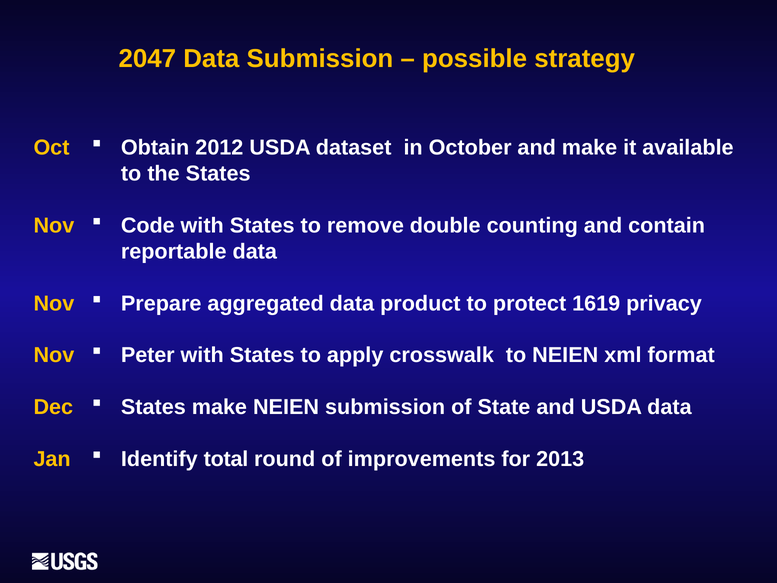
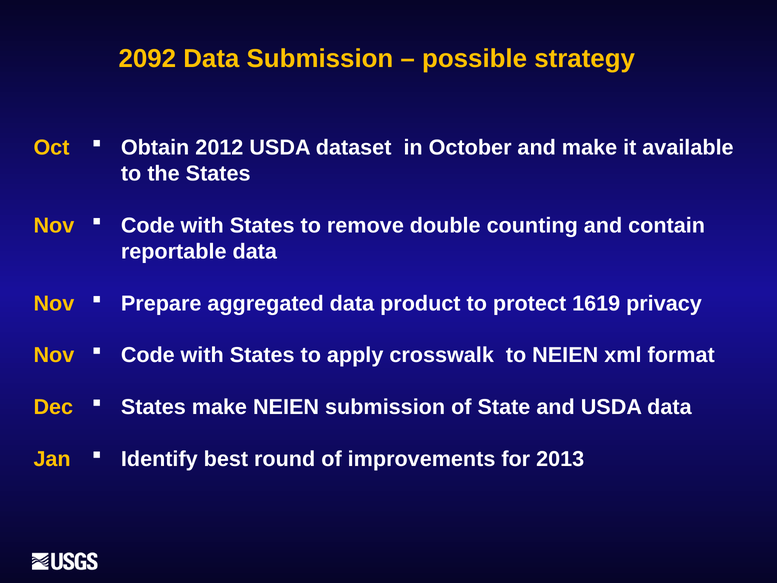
2047: 2047 -> 2092 (147, 59)
Peter: Peter -> Code (148, 355)
total: total -> best (226, 459)
